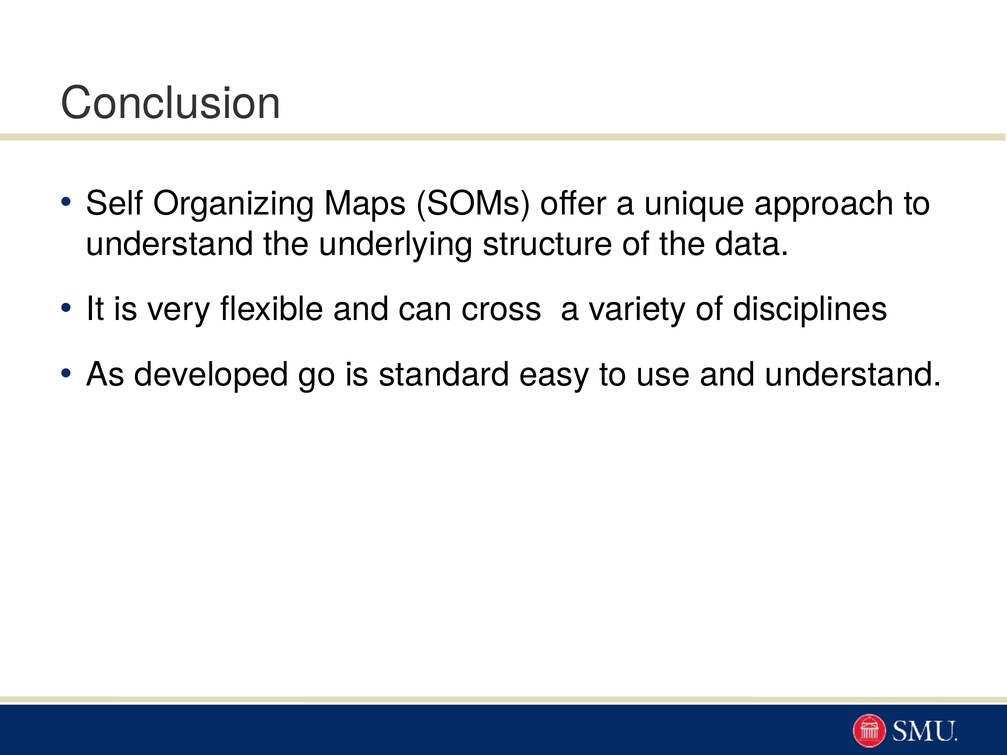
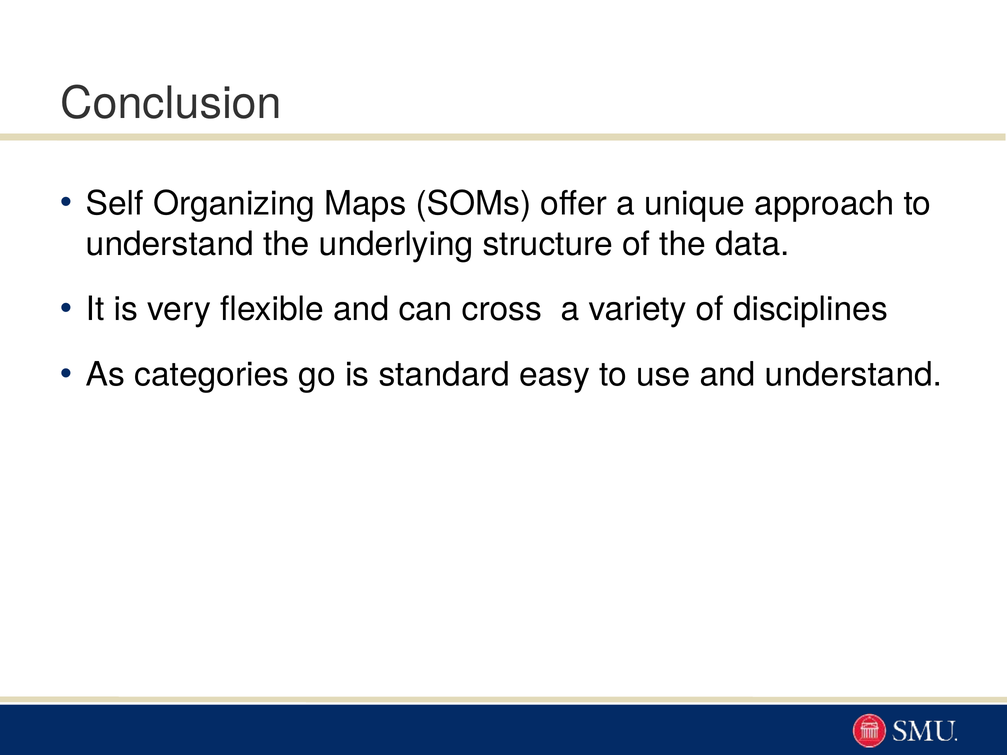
developed: developed -> categories (212, 375)
